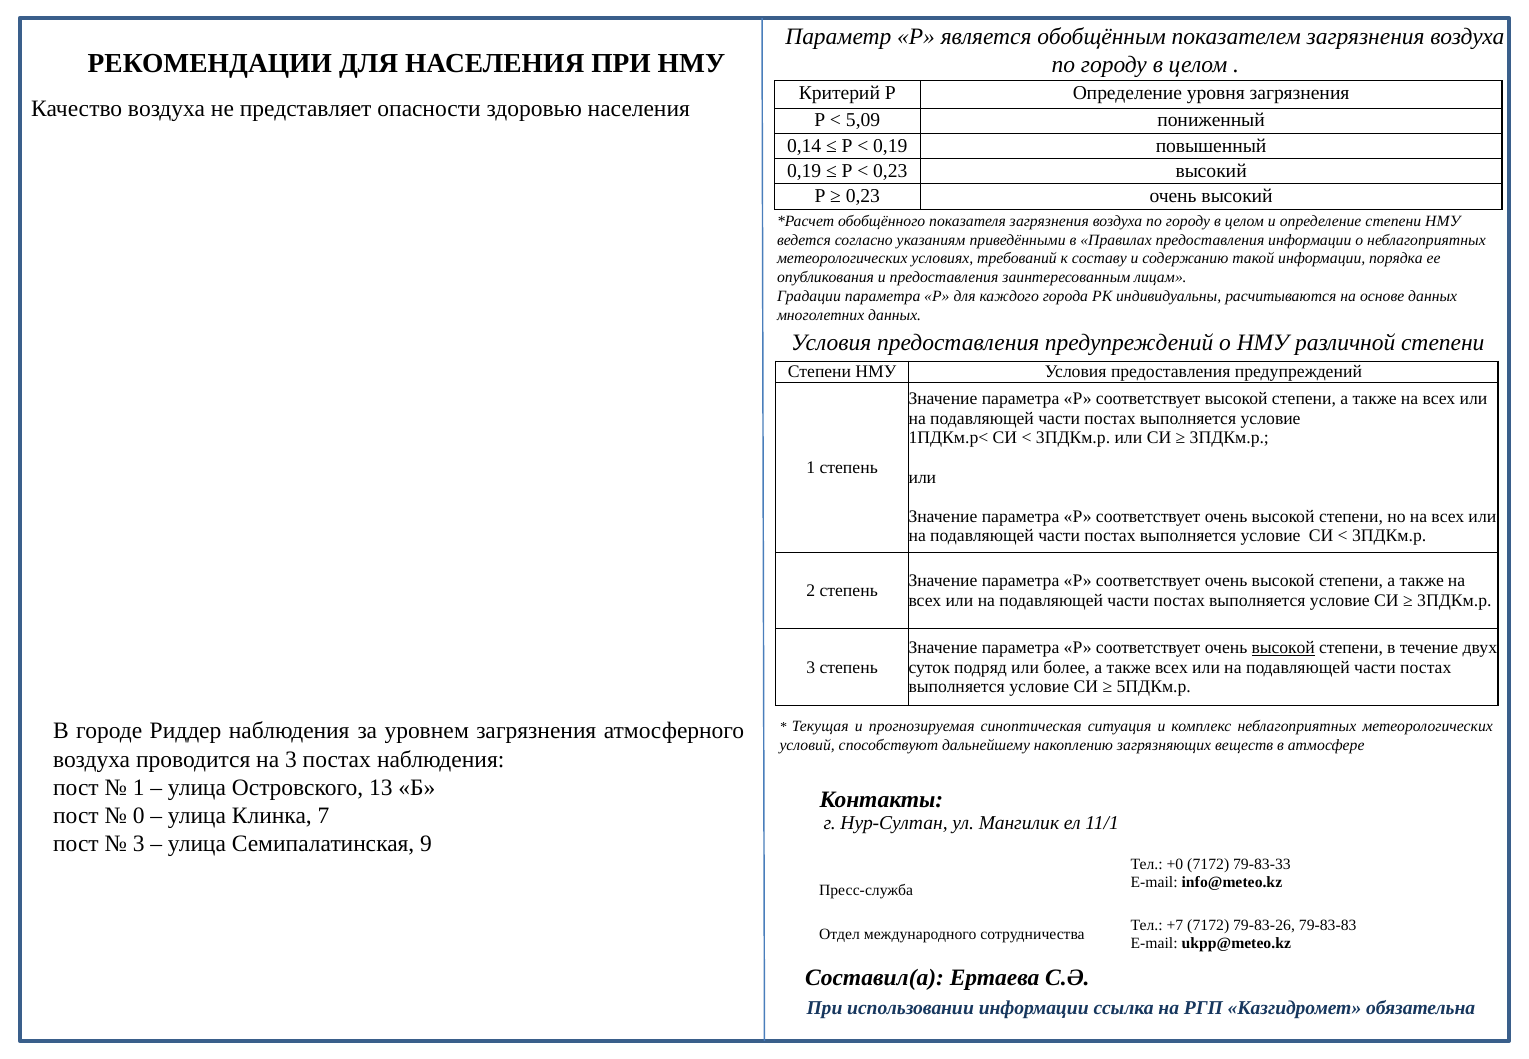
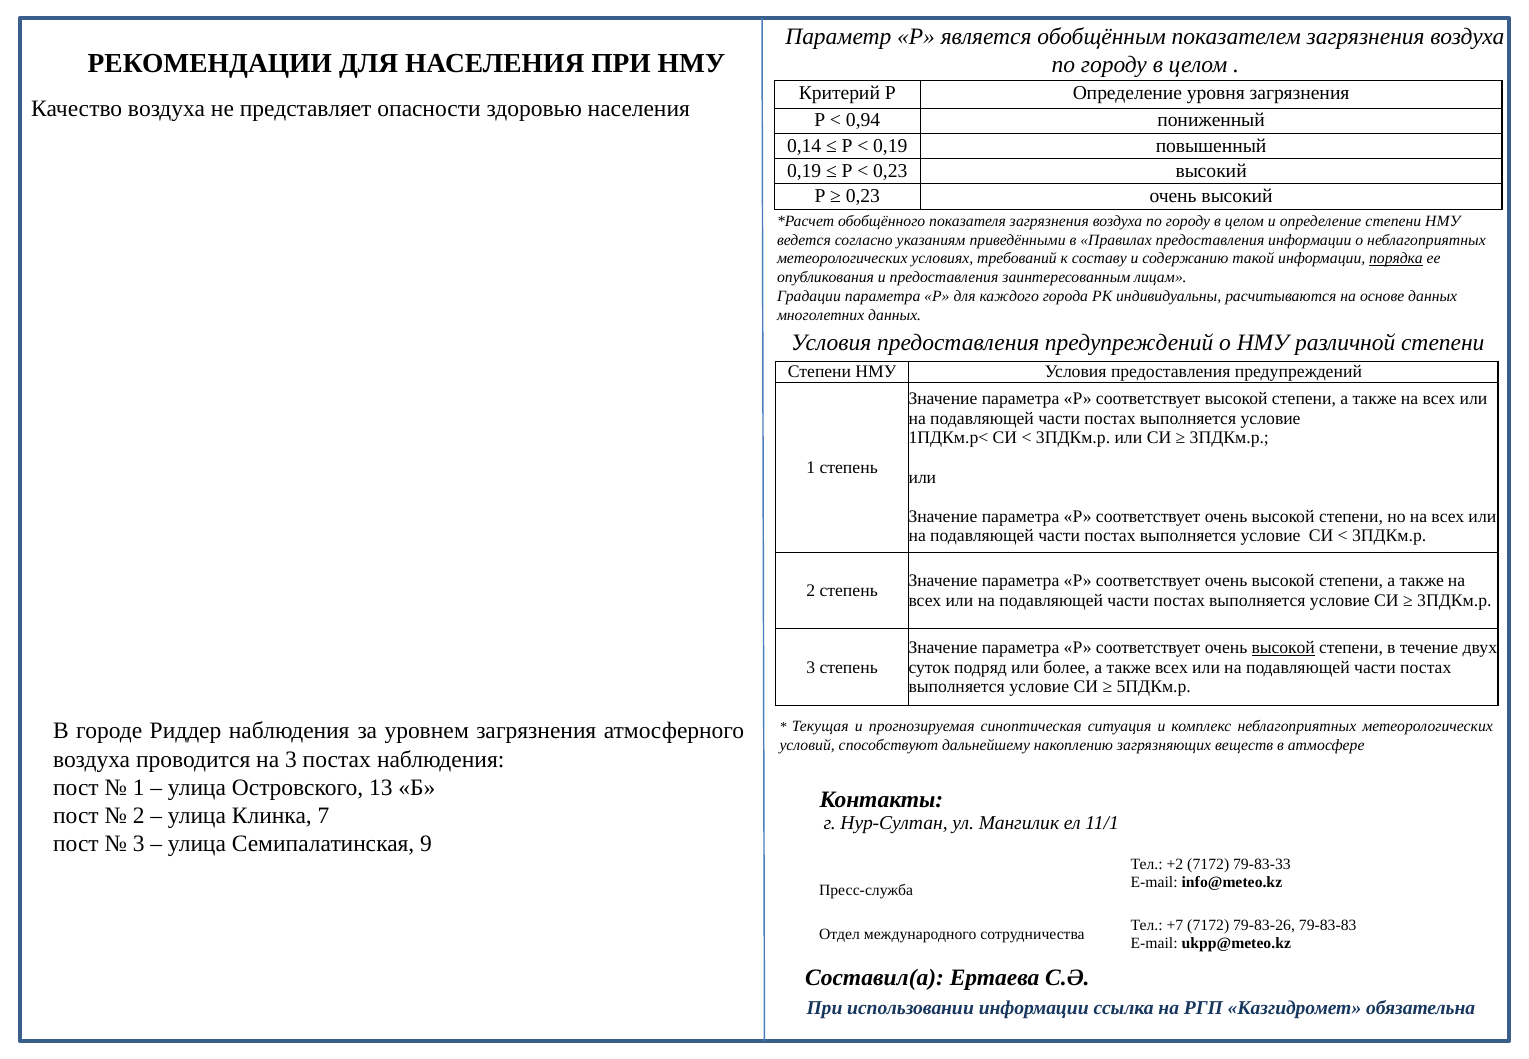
5,09: 5,09 -> 0,94 (863, 120)
порядка underline: none -> present (1396, 259)
0: 0 -> 2 (139, 815)
+0: +0 -> +2 (1175, 864)
